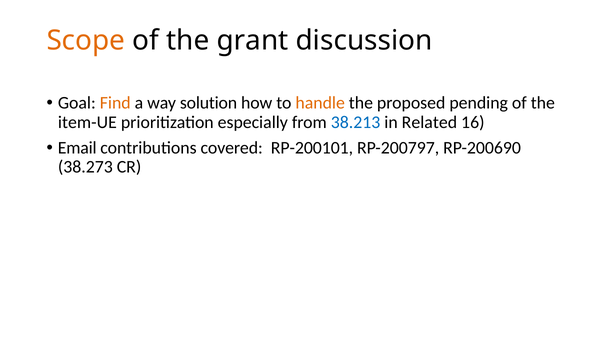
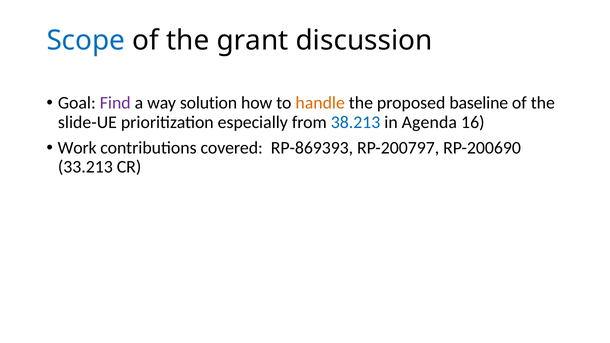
Scope colour: orange -> blue (86, 41)
Find colour: orange -> purple (115, 103)
pending: pending -> baseline (479, 103)
item-UE: item-UE -> slide-UE (87, 122)
Related: Related -> Agenda (429, 122)
Email: Email -> Work (77, 148)
RP-200101: RP-200101 -> RP-869393 (312, 148)
38.273: 38.273 -> 33.213 (85, 167)
